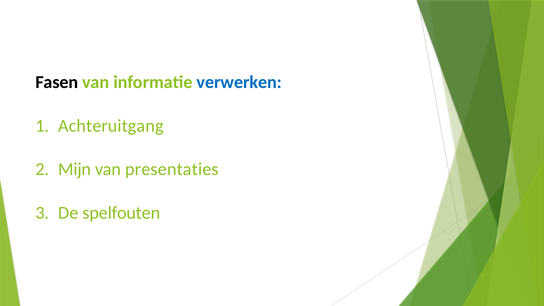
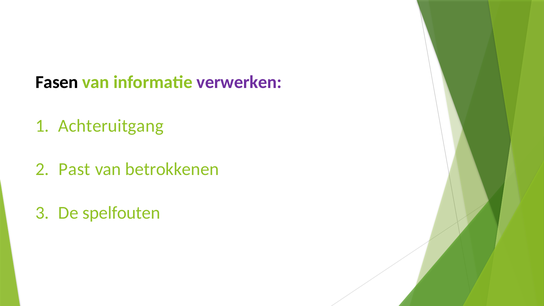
verwerken colour: blue -> purple (239, 82)
Mijn: Mijn -> Past (75, 169)
presentaties: presentaties -> betrokkenen (172, 169)
